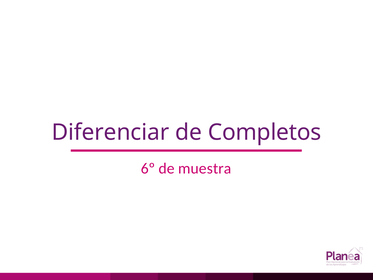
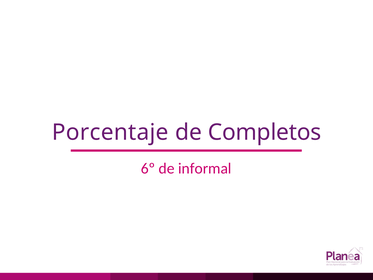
Diferenciar: Diferenciar -> Porcentaje (110, 132)
muestra: muestra -> informal (205, 168)
